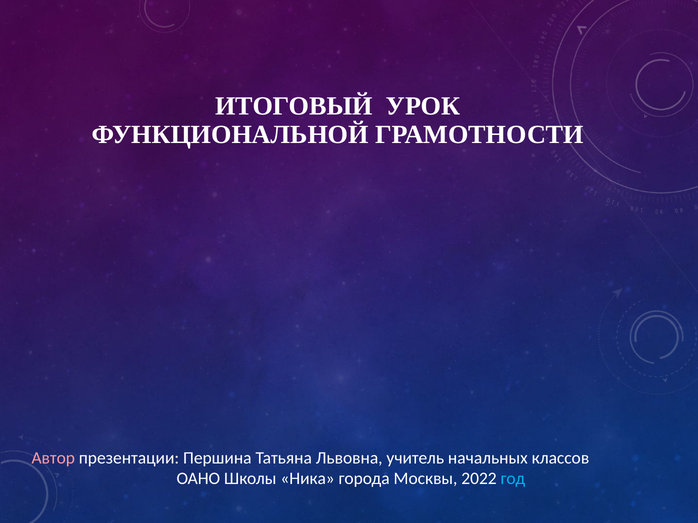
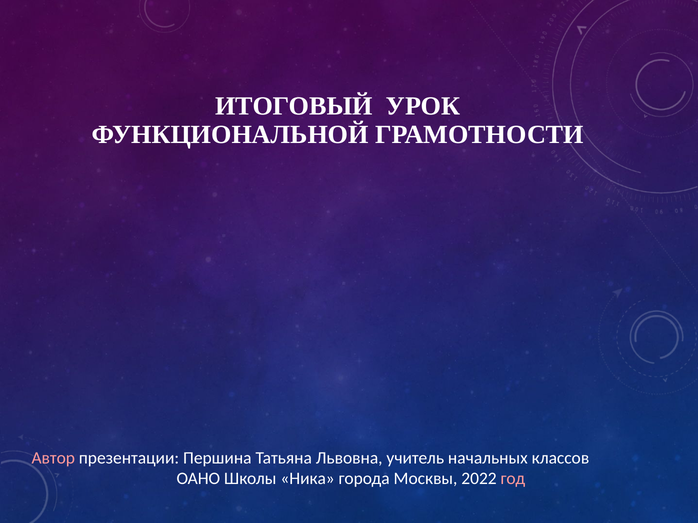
год colour: light blue -> pink (513, 479)
